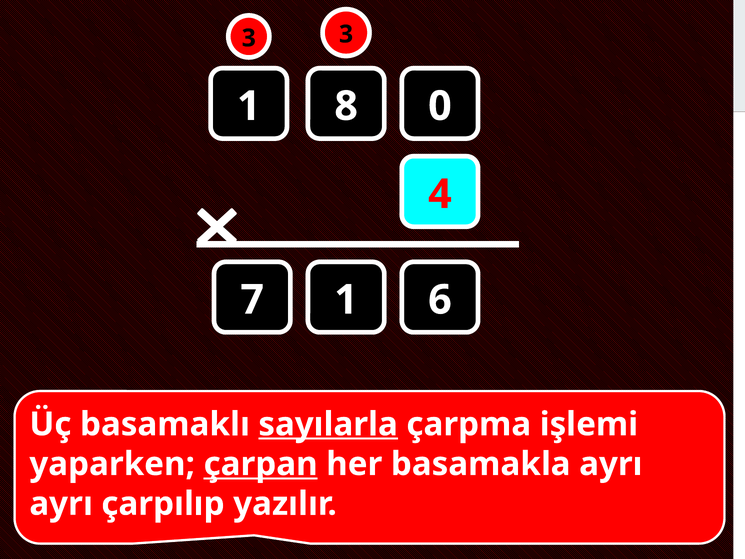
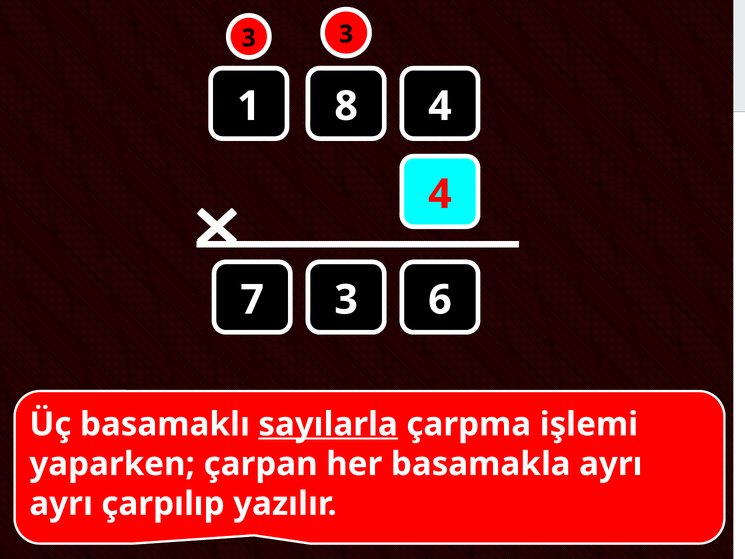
8 0: 0 -> 4 (440, 106)
7 1: 1 -> 3 (346, 300)
çarpan underline: present -> none (261, 464)
